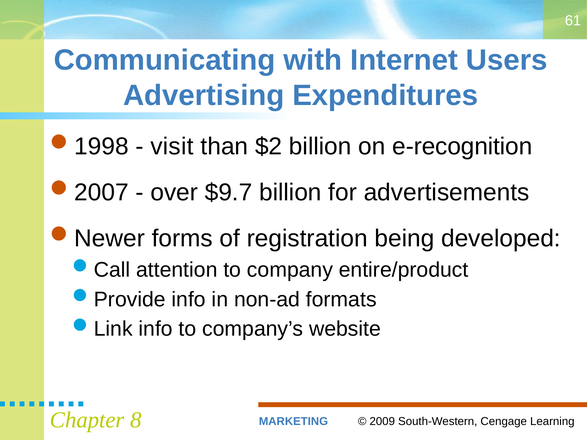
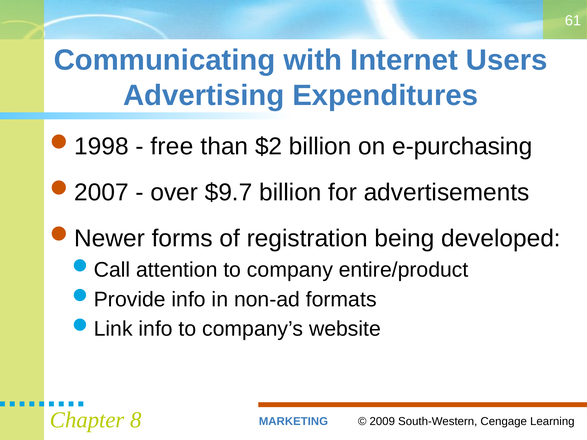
visit: visit -> free (172, 146)
e-recognition: e-recognition -> e-purchasing (462, 146)
